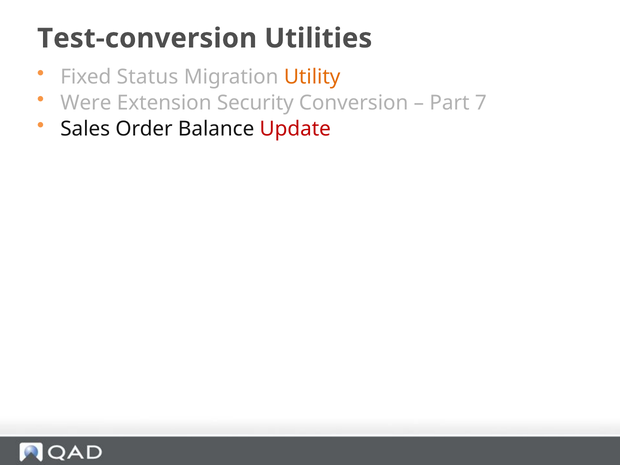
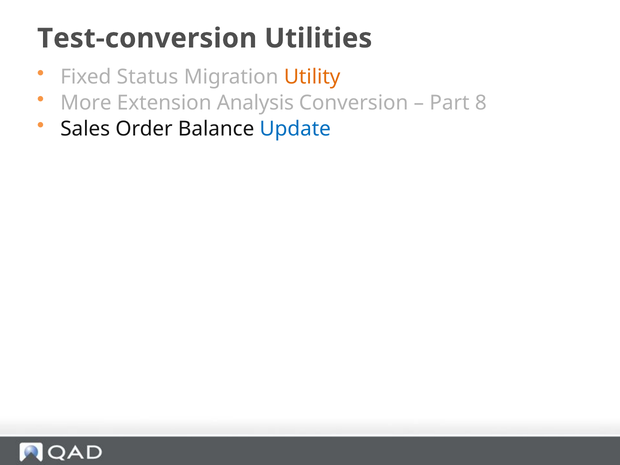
Were: Were -> More (86, 103)
Security: Security -> Analysis (255, 103)
7: 7 -> 8 (481, 103)
Update colour: red -> blue (295, 129)
